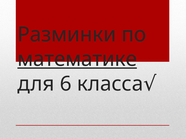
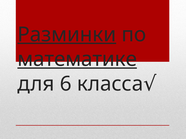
Разминки underline: none -> present (67, 35)
